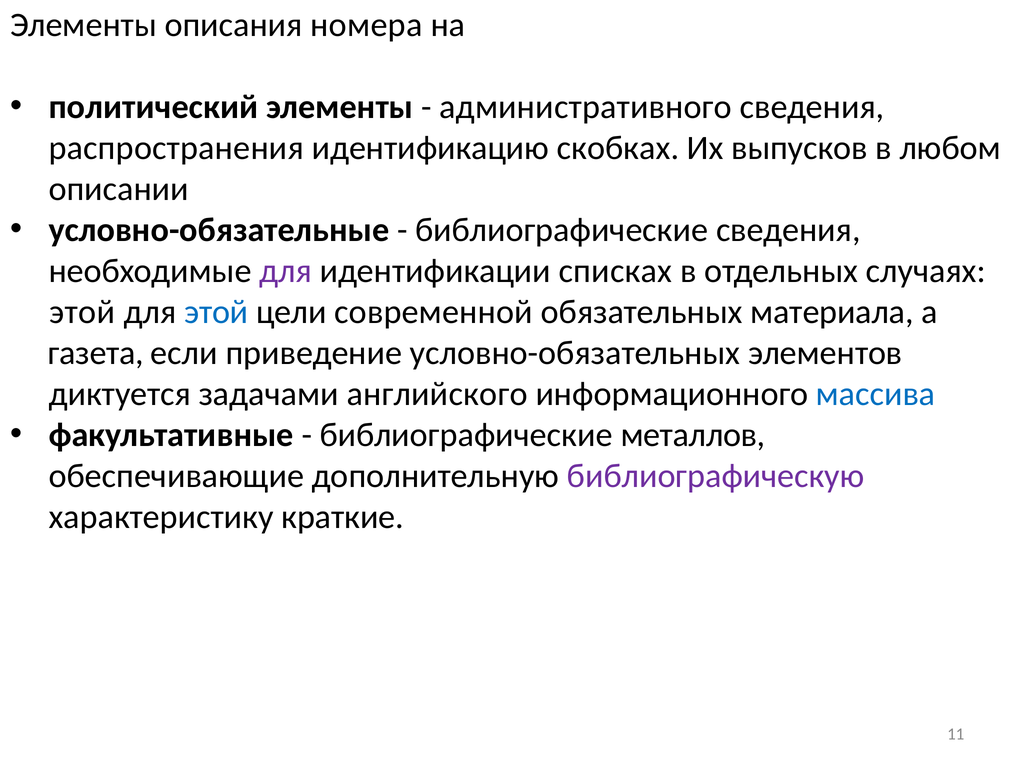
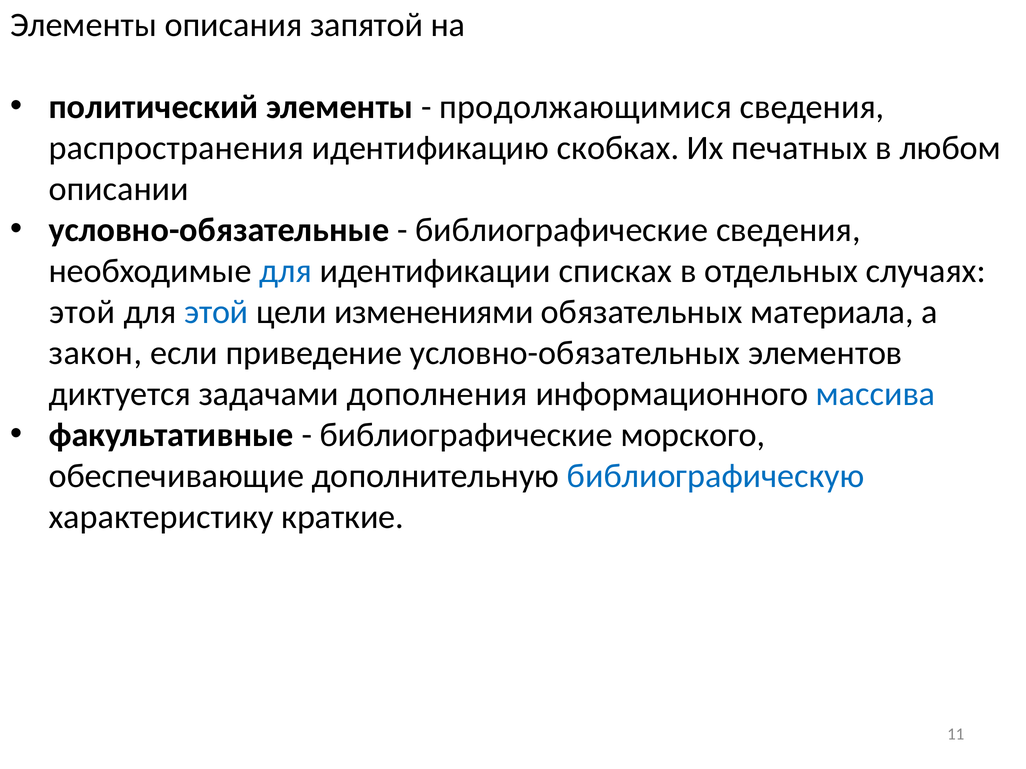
номера: номера -> запятой (367, 25)
административного: административного -> продолжающимися (586, 107)
выпусков: выпусков -> печатных (799, 148)
для colour: purple -> blue (286, 271)
современной: современной -> изменениями (434, 312)
газета: газета -> закон (95, 353)
английского: английского -> дополнения (437, 394)
металлов: металлов -> морского (693, 435)
библиографическую colour: purple -> blue (716, 476)
